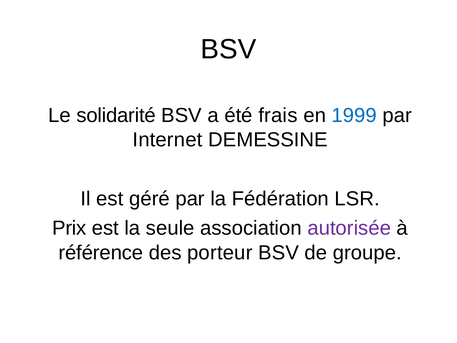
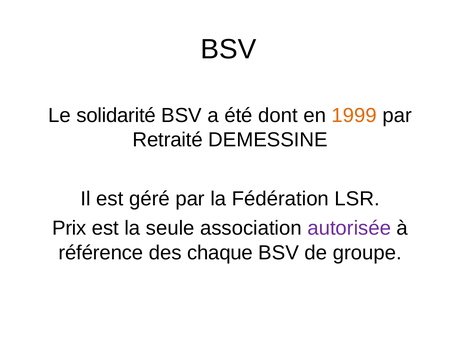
frais: frais -> dont (278, 115)
1999 colour: blue -> orange (354, 115)
Internet: Internet -> Retraité (168, 140)
porteur: porteur -> chaque (220, 252)
